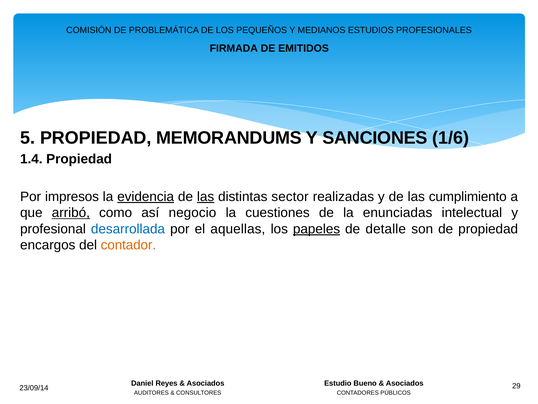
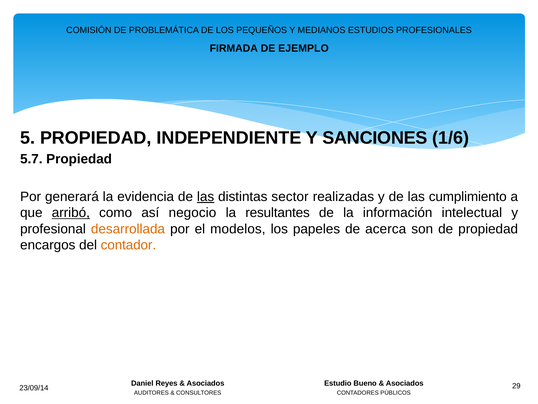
EMITIDOS: EMITIDOS -> EJEMPLO (303, 48)
MEMORANDUMS: MEMORANDUMS -> INDEPENDIENTE (229, 138)
1.4: 1.4 -> 5.7 (31, 159)
impresos: impresos -> generará (72, 196)
evidencia underline: present -> none (146, 196)
cuestiones: cuestiones -> resultantes (278, 213)
enunciadas: enunciadas -> información (398, 213)
desarrollada colour: blue -> orange (128, 229)
aquellas: aquellas -> modelos (238, 229)
papeles underline: present -> none (317, 229)
detalle: detalle -> acerca (386, 229)
